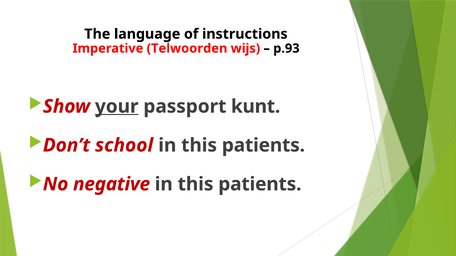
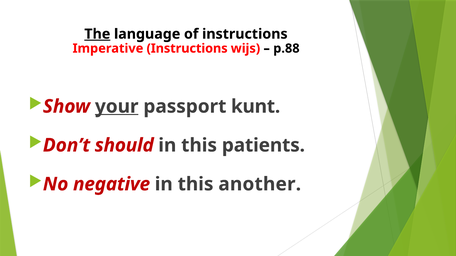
The underline: none -> present (97, 34)
Imperative Telwoorden: Telwoorden -> Instructions (187, 48)
p.93: p.93 -> p.88 (286, 48)
school: school -> should (124, 146)
patients: patients -> another (260, 184)
